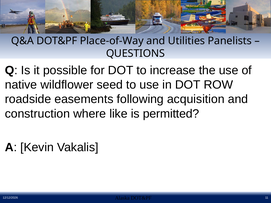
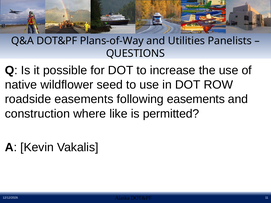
Place-of-Way: Place-of-Way -> Plans-of-Way (112, 41)
following acquisition: acquisition -> easements (196, 99)
